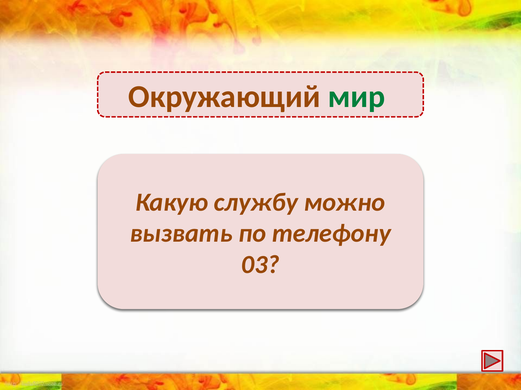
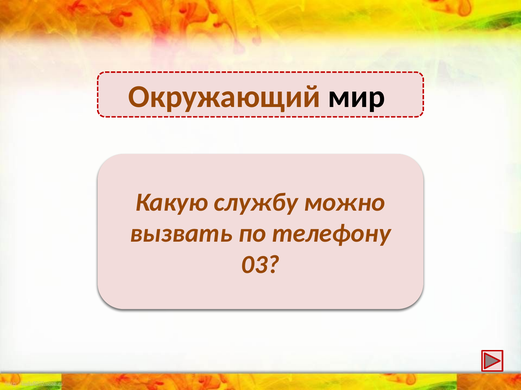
мир colour: green -> black (356, 97)
